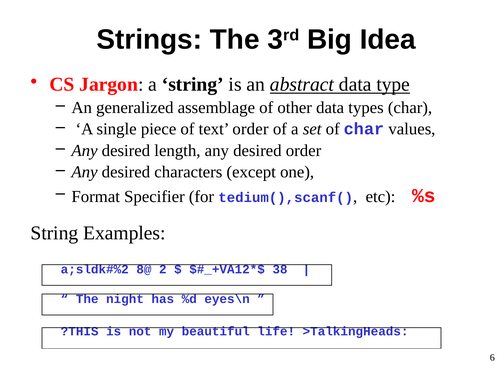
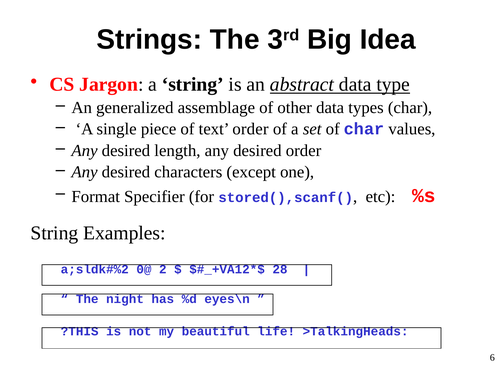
tedium(),scanf(: tedium(),scanf( -> stored(),scanf( (286, 197)
8@: 8@ -> 0@ (144, 269)
38: 38 -> 28 (280, 269)
